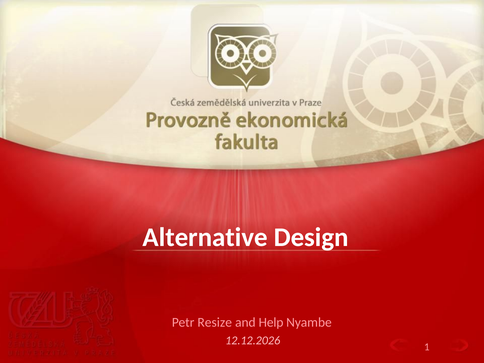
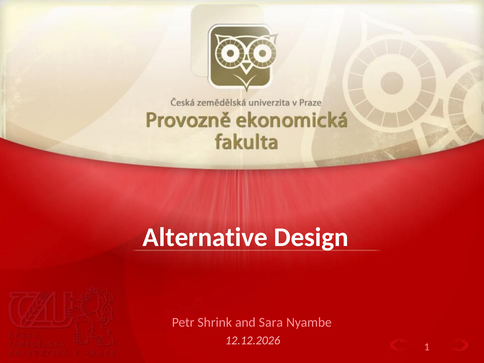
Resize: Resize -> Shrink (215, 322)
Help: Help -> Sara (271, 322)
